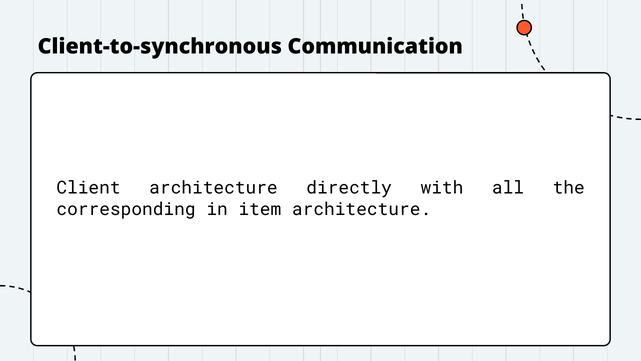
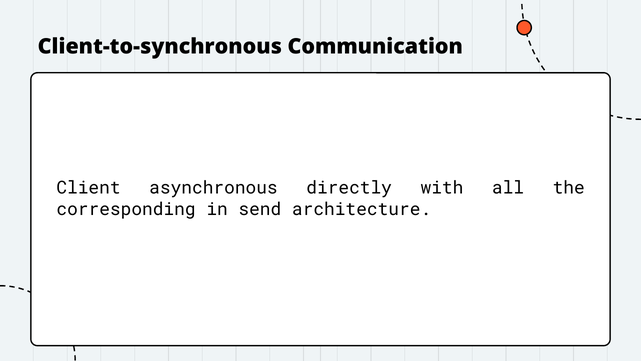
Client architecture: architecture -> asynchronous (213, 188)
item: item -> send (260, 209)
